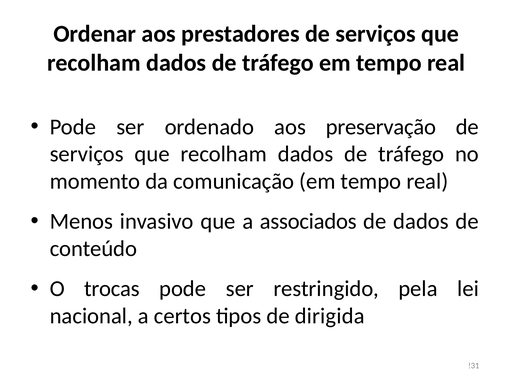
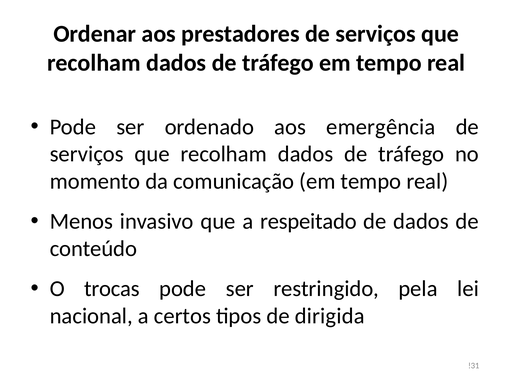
preservação: preservação -> emergência (381, 127)
associados: associados -> respeitado (308, 221)
